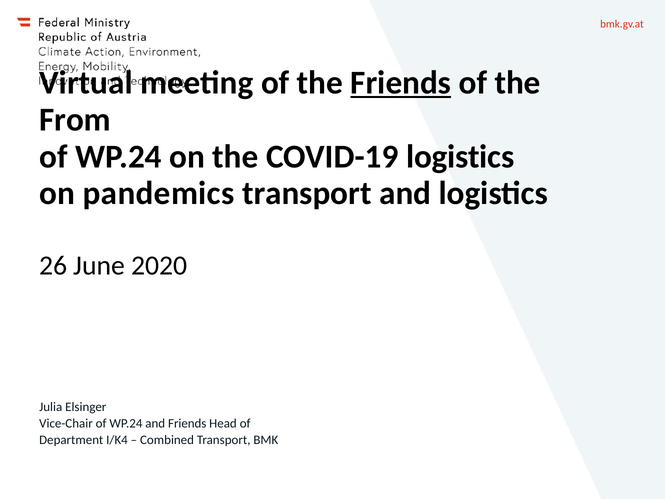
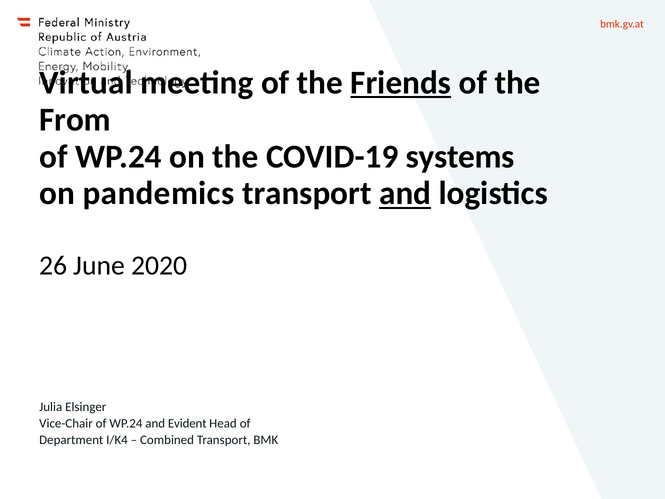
COVID-19 logistics: logistics -> systems (460, 156)
and underline: none -> present (405, 193)
and Friends: Friends -> Evident (187, 423)
